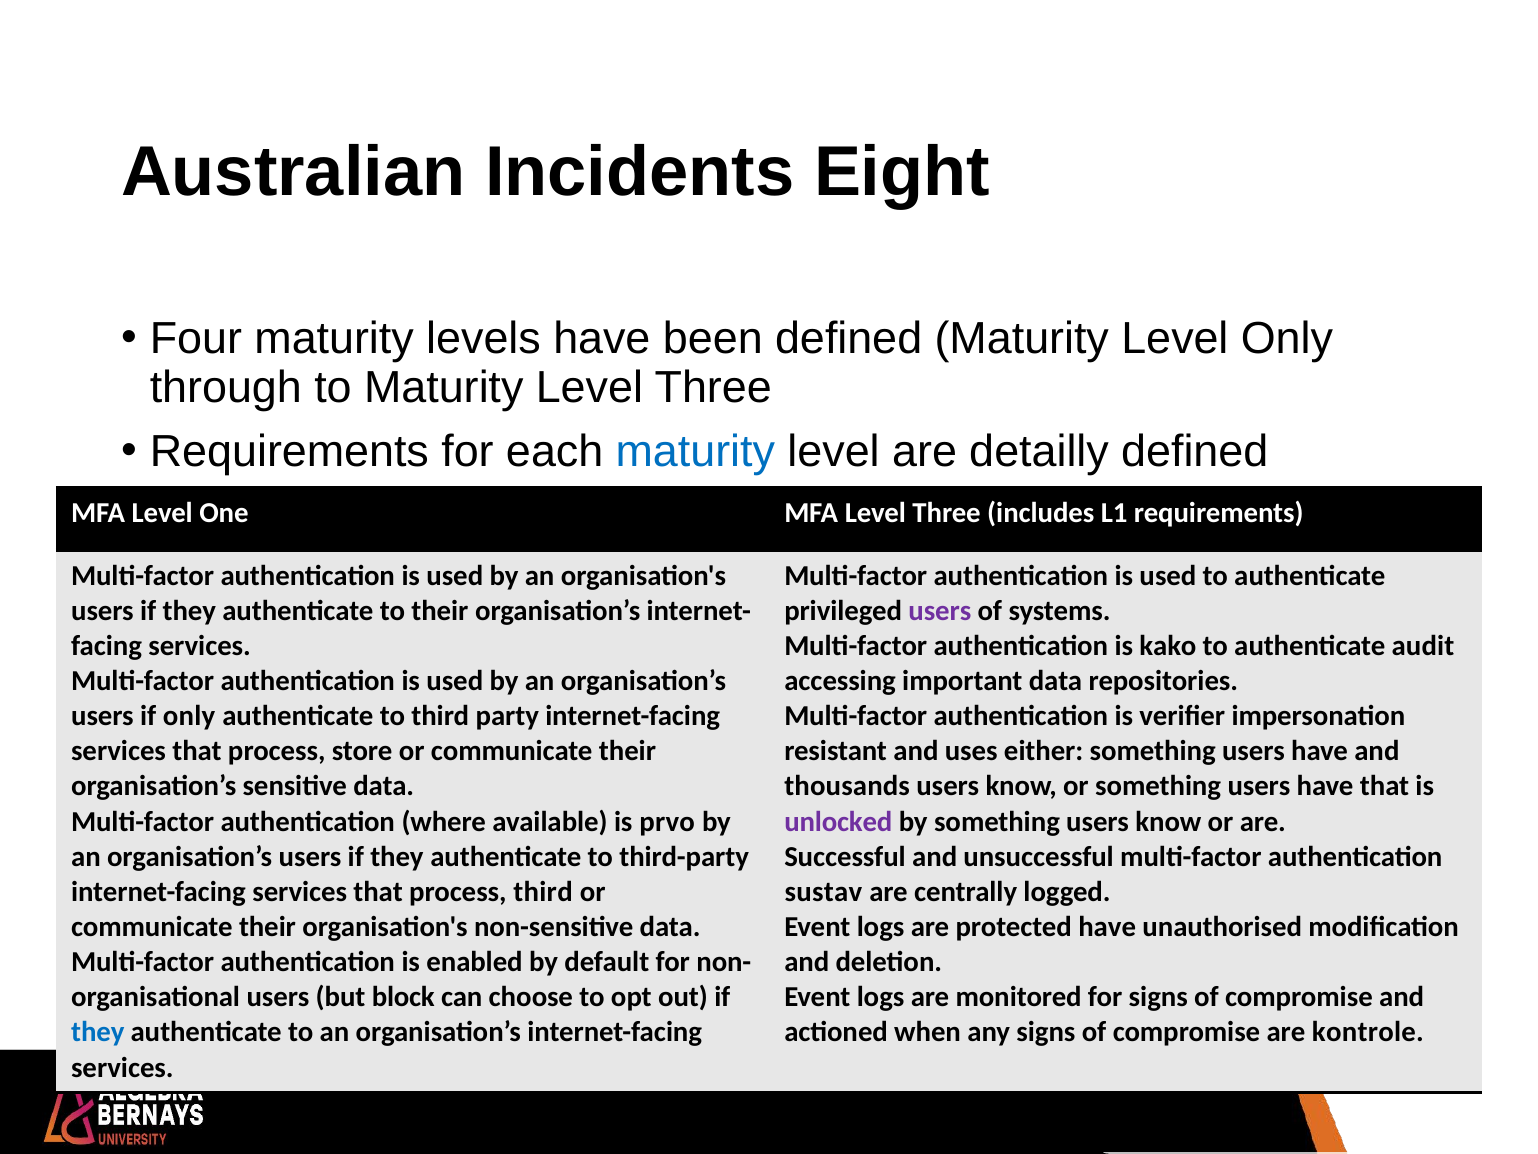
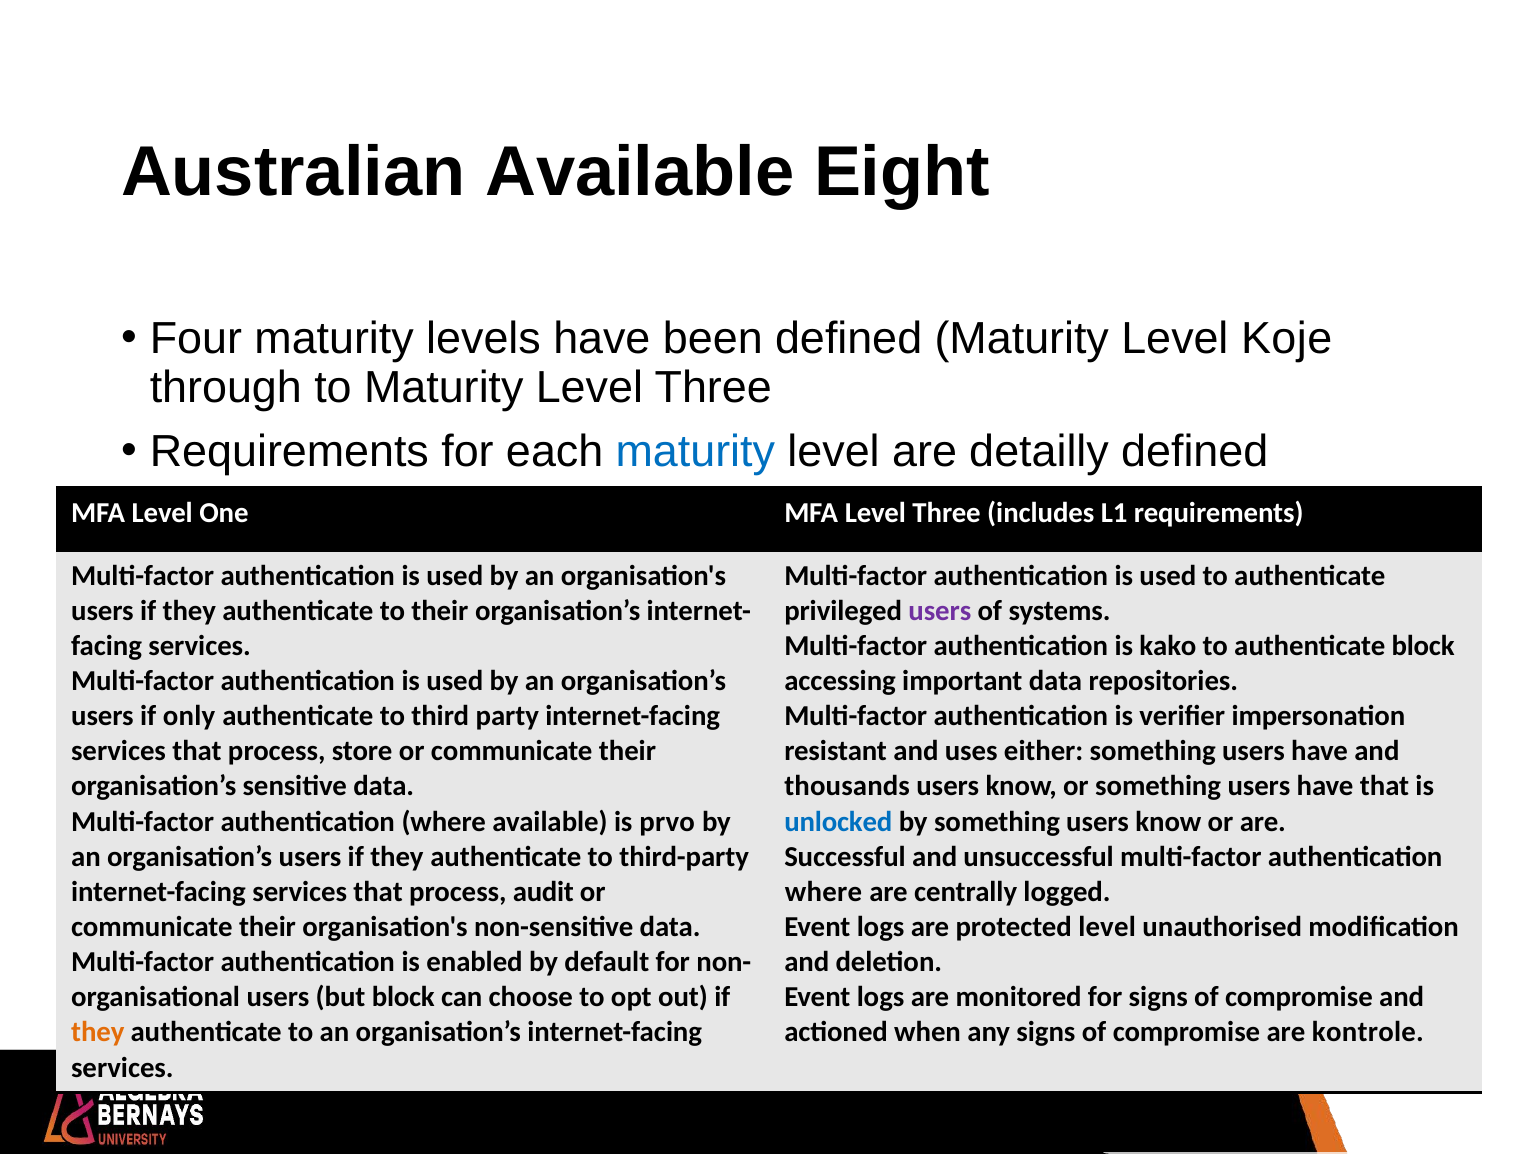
Australian Incidents: Incidents -> Available (640, 172)
Level Only: Only -> Koje (1287, 339)
authenticate audit: audit -> block (1423, 646)
unlocked colour: purple -> blue (838, 821)
process third: third -> audit (543, 891)
sustav: sustav -> where (823, 891)
protected have: have -> level (1107, 927)
they colour: blue -> orange (98, 1032)
